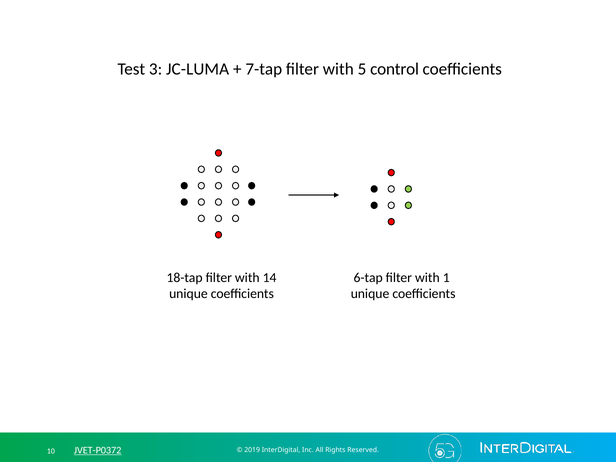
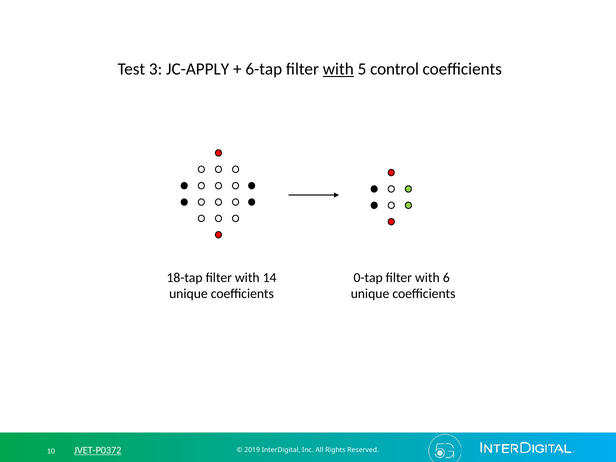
JC-LUMA: JC-LUMA -> JC-APPLY (198, 69)
7-tap: 7-tap -> 6-tap (264, 69)
with underline: none -> present (338, 69)
6-tap: 6-tap -> 0-tap (368, 277)
1: 1 -> 6 (446, 277)
